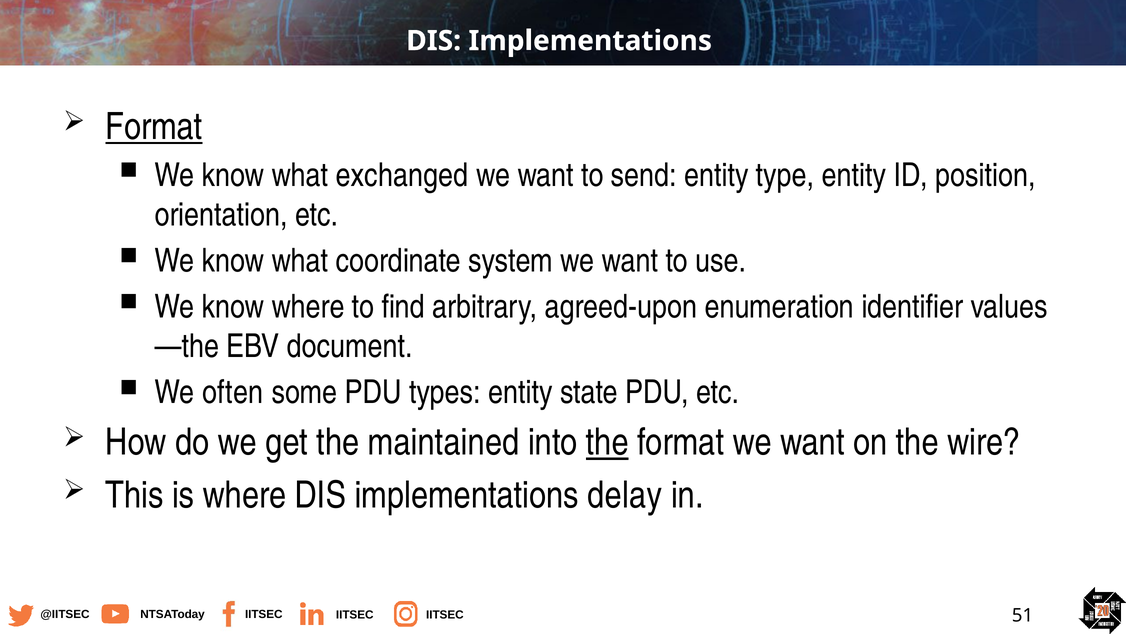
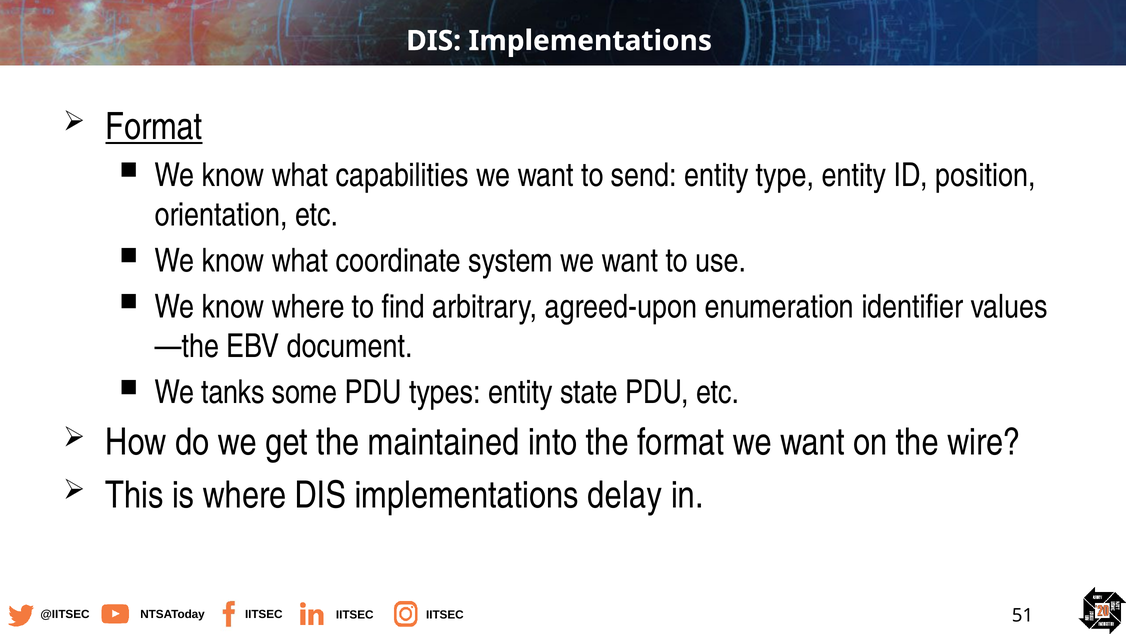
exchanged: exchanged -> capabilities (402, 175)
often: often -> tanks (233, 392)
the underline: present -> none (607, 442)
